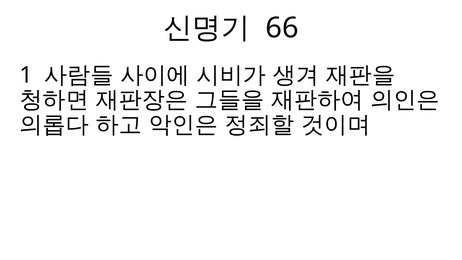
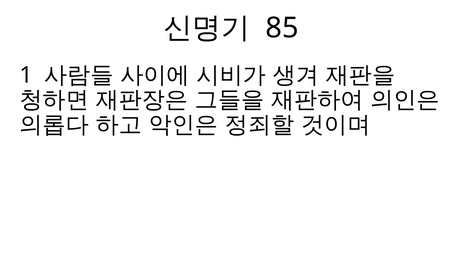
66: 66 -> 85 (282, 28)
